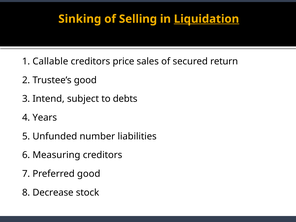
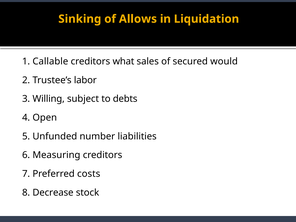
Selling: Selling -> Allows (138, 19)
Liquidation underline: present -> none (206, 19)
price: price -> what (123, 61)
return: return -> would (224, 61)
Trustee’s good: good -> labor (85, 80)
Intend: Intend -> Willing (49, 99)
Years: Years -> Open (45, 118)
Preferred good: good -> costs (89, 174)
